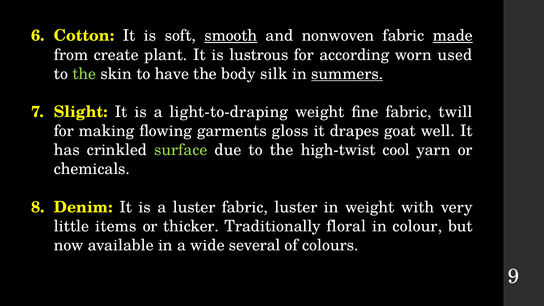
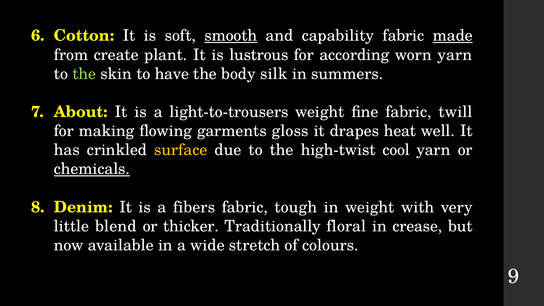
nonwoven: nonwoven -> capability (338, 36)
worn used: used -> yarn (455, 55)
summers underline: present -> none (347, 74)
Slight: Slight -> About (81, 112)
light-to-draping: light-to-draping -> light-to-trousers (229, 112)
goat: goat -> heat (400, 131)
surface colour: light green -> yellow (181, 150)
chemicals underline: none -> present (92, 169)
a luster: luster -> fibers (194, 207)
fabric luster: luster -> tough (296, 207)
items: items -> blend (116, 226)
colour: colour -> crease (417, 226)
several: several -> stretch (255, 245)
